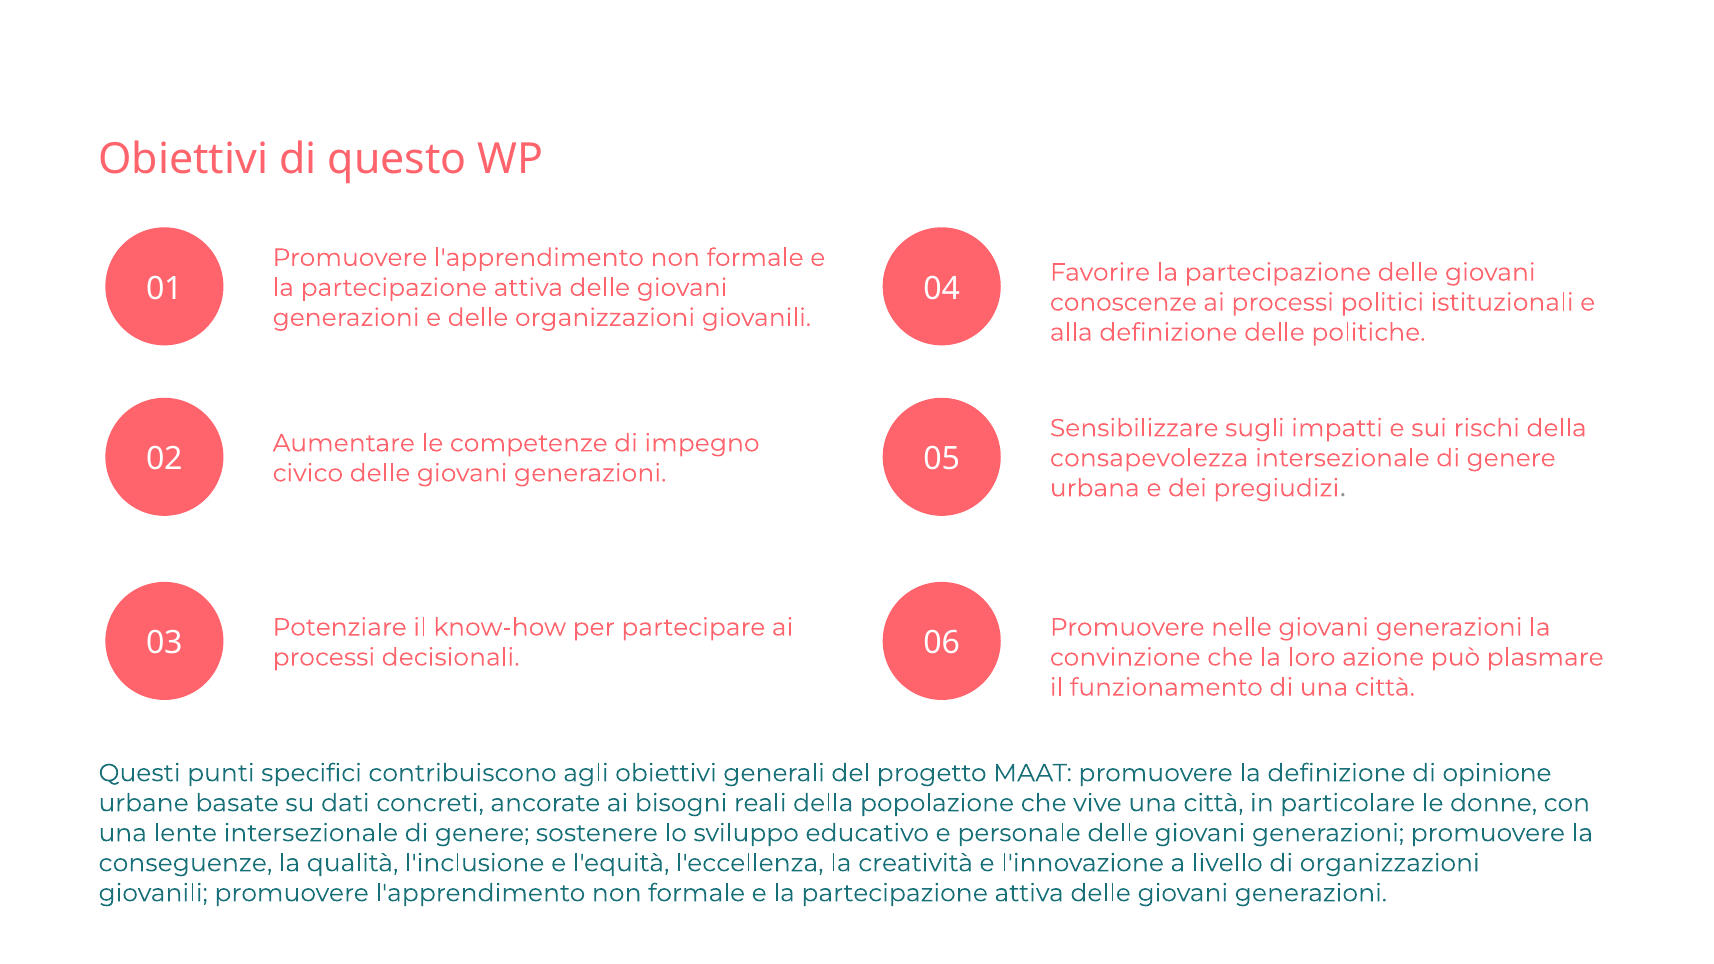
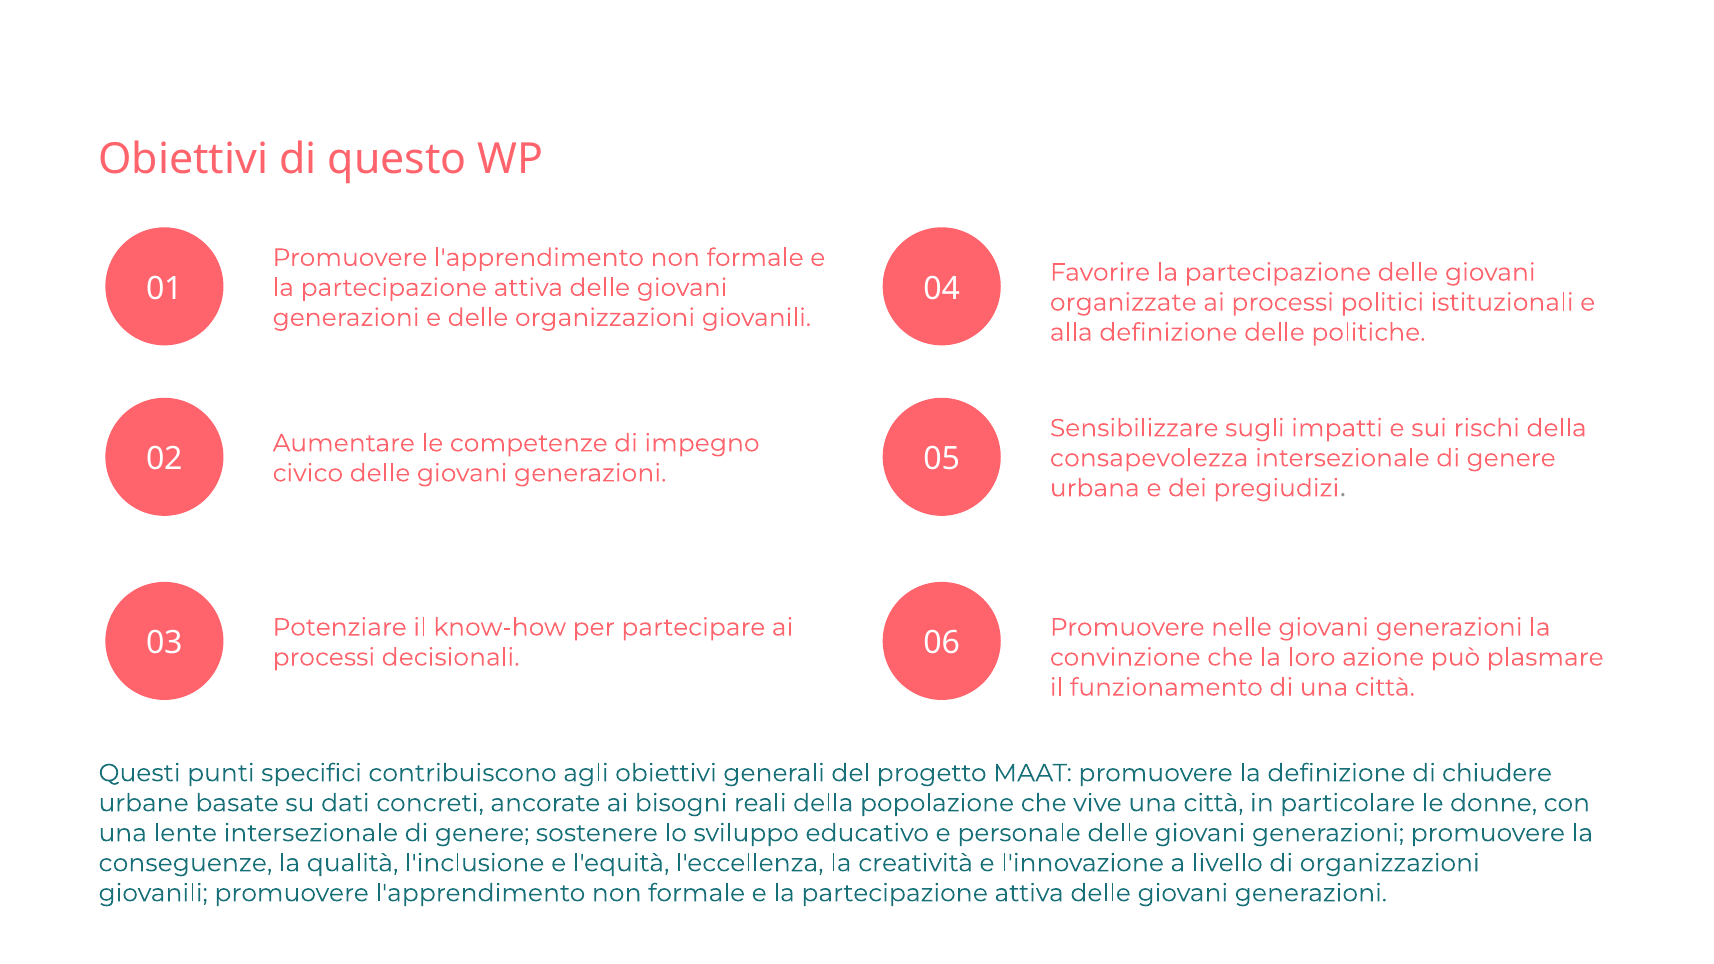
conoscenze: conoscenze -> organizzate (1123, 302)
opinione: opinione -> chiudere (1497, 773)
